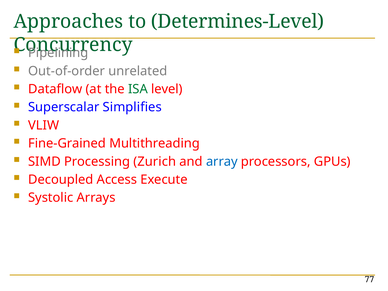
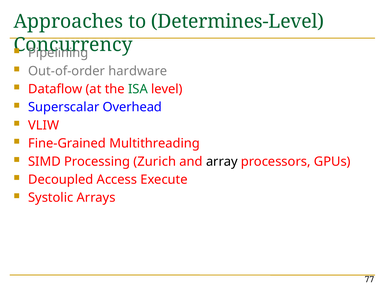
unrelated: unrelated -> hardware (138, 71)
Simplifies: Simplifies -> Overhead (132, 107)
array colour: blue -> black (222, 162)
